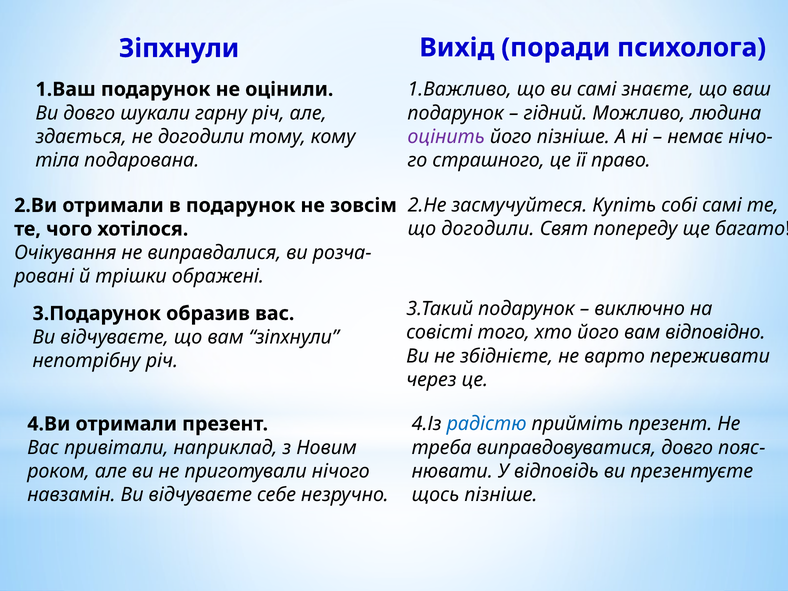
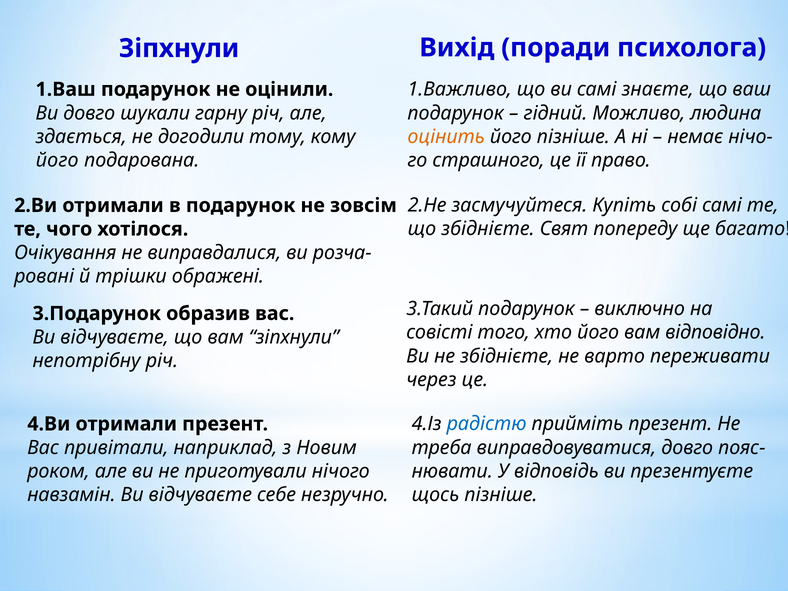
оцінить colour: purple -> orange (446, 137)
тіла: тіла -> його (57, 160)
що догодили: догодили -> збіднієте (488, 229)
